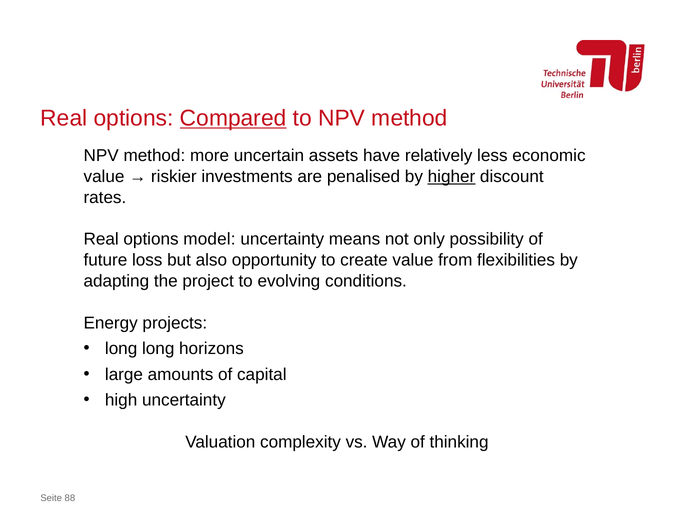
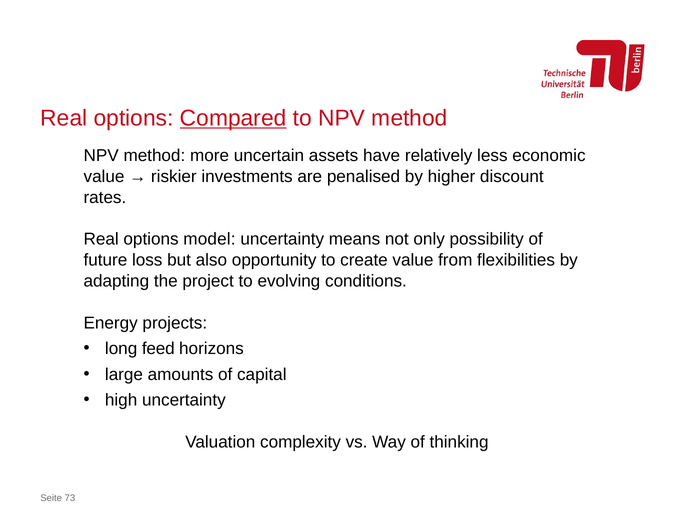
higher underline: present -> none (452, 176)
long long: long -> feed (158, 349)
88: 88 -> 73 (70, 498)
